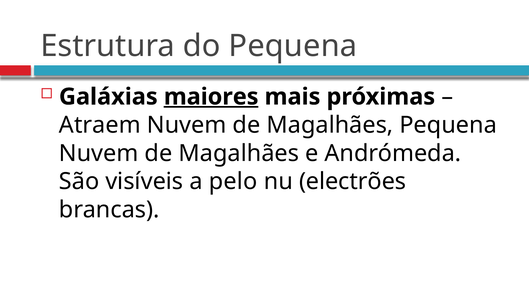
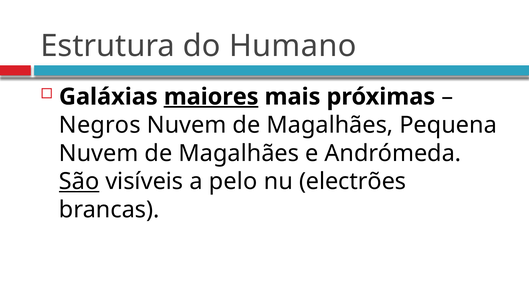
do Pequena: Pequena -> Humano (293, 46)
Atraem: Atraem -> Negros (100, 125)
São underline: none -> present (79, 181)
